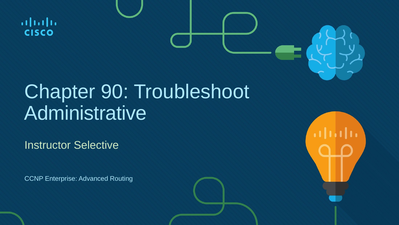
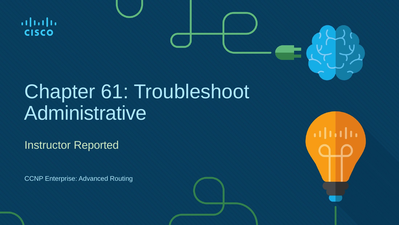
90: 90 -> 61 (115, 91)
Selective: Selective -> Reported (96, 145)
